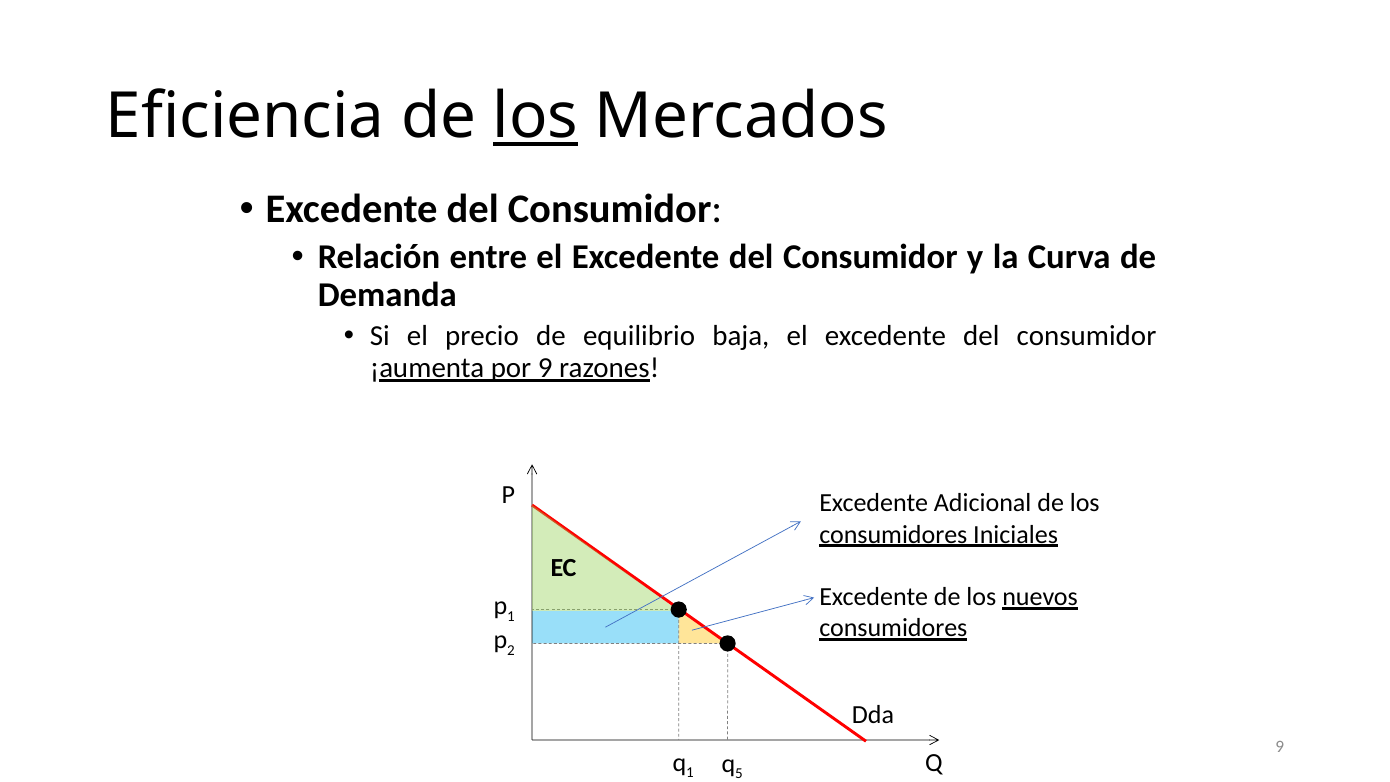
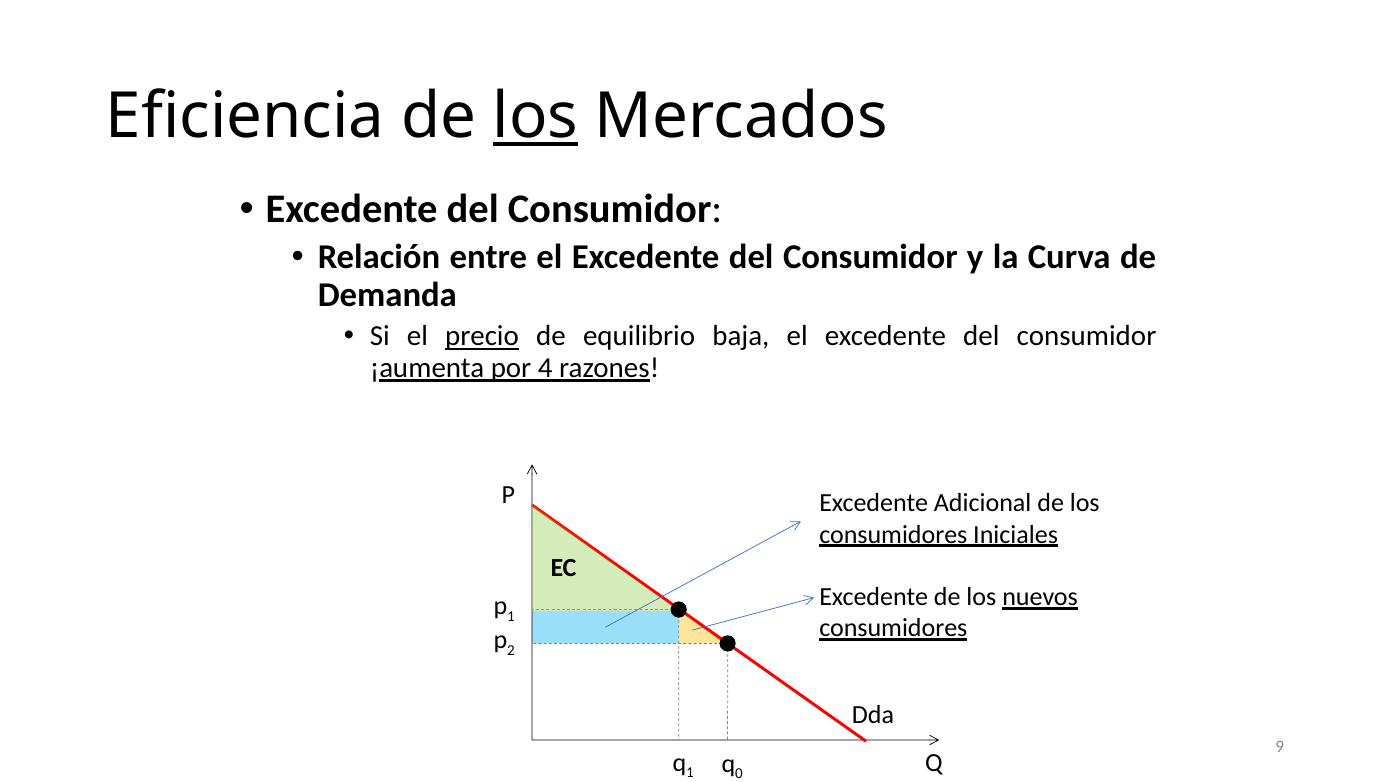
precio underline: none -> present (482, 336)
por 9: 9 -> 4 (545, 368)
5: 5 -> 0 (739, 774)
